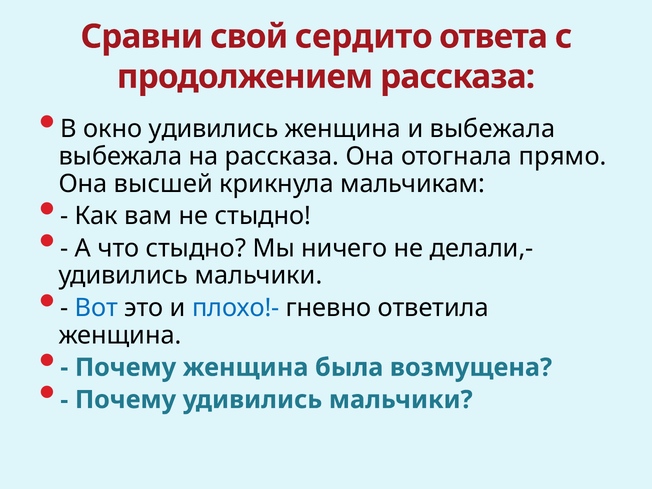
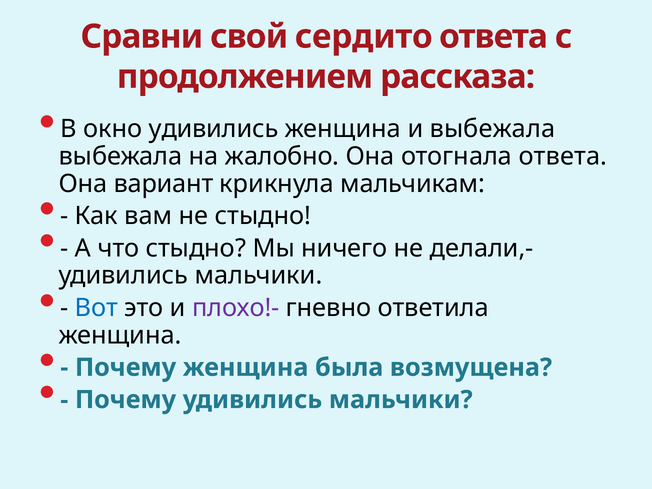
на рассказа: рассказа -> жалобно (282, 156)
отогнала прямо: прямо -> ответа (563, 156)
высшей: высшей -> вариант (164, 184)
плохо!- colour: blue -> purple (236, 308)
